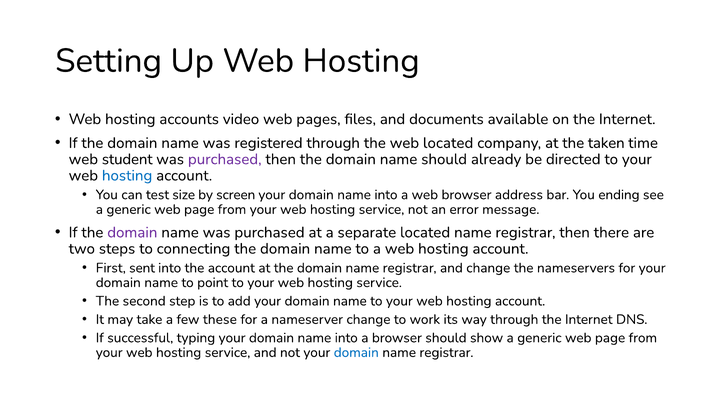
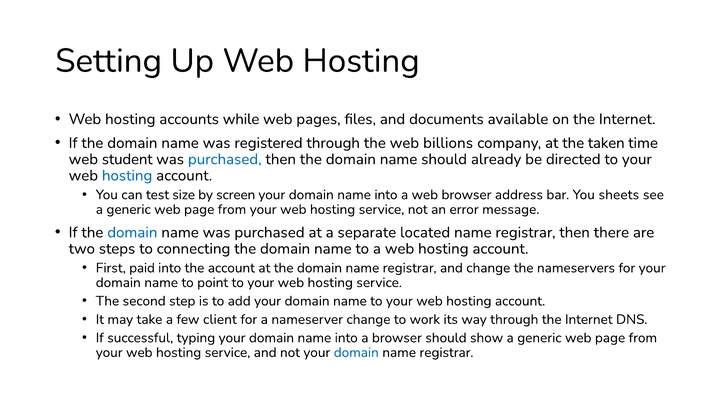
video: video -> while (241, 119)
web located: located -> billions (448, 143)
purchased colour: purple -> blue (225, 159)
ending: ending -> sheets (619, 195)
domain colour: purple -> blue (132, 232)
sent: sent -> paid (142, 268)
these: these -> client (220, 319)
